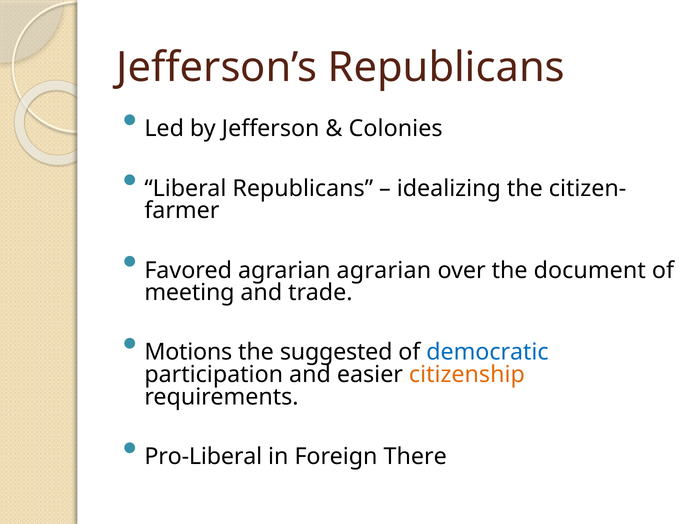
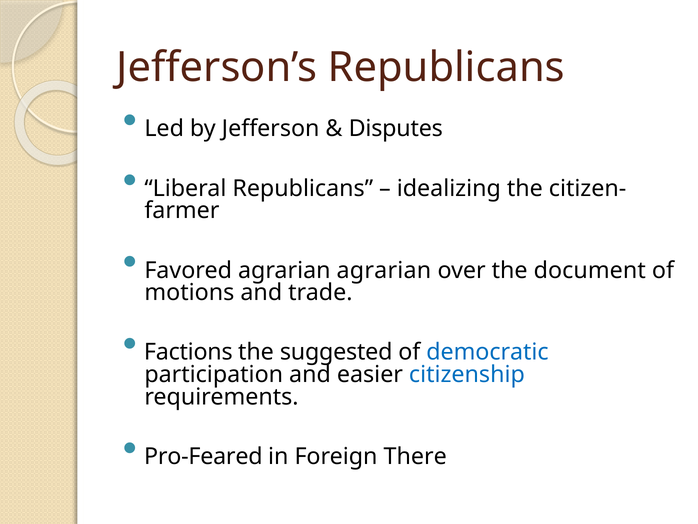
Colonies: Colonies -> Disputes (396, 129)
meeting: meeting -> motions (189, 292)
Motions: Motions -> Factions (188, 352)
citizenship colour: orange -> blue (467, 374)
Pro-Liberal: Pro-Liberal -> Pro-Feared (203, 456)
